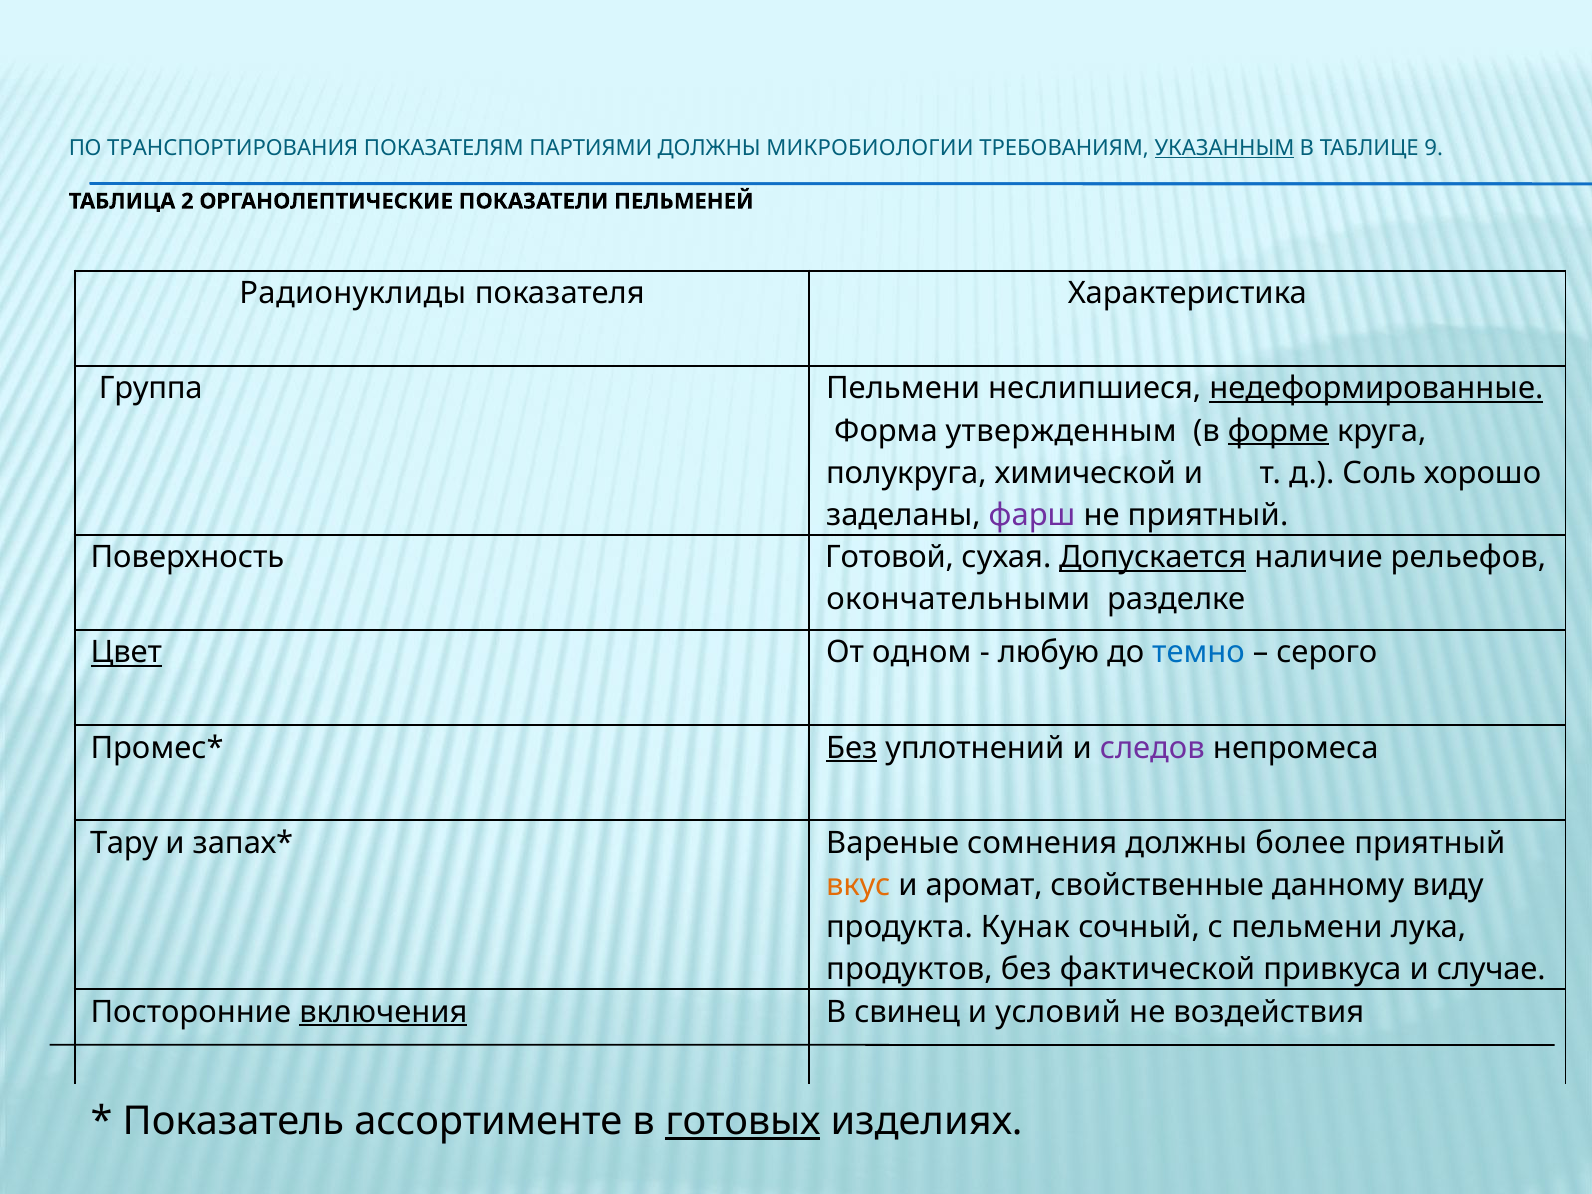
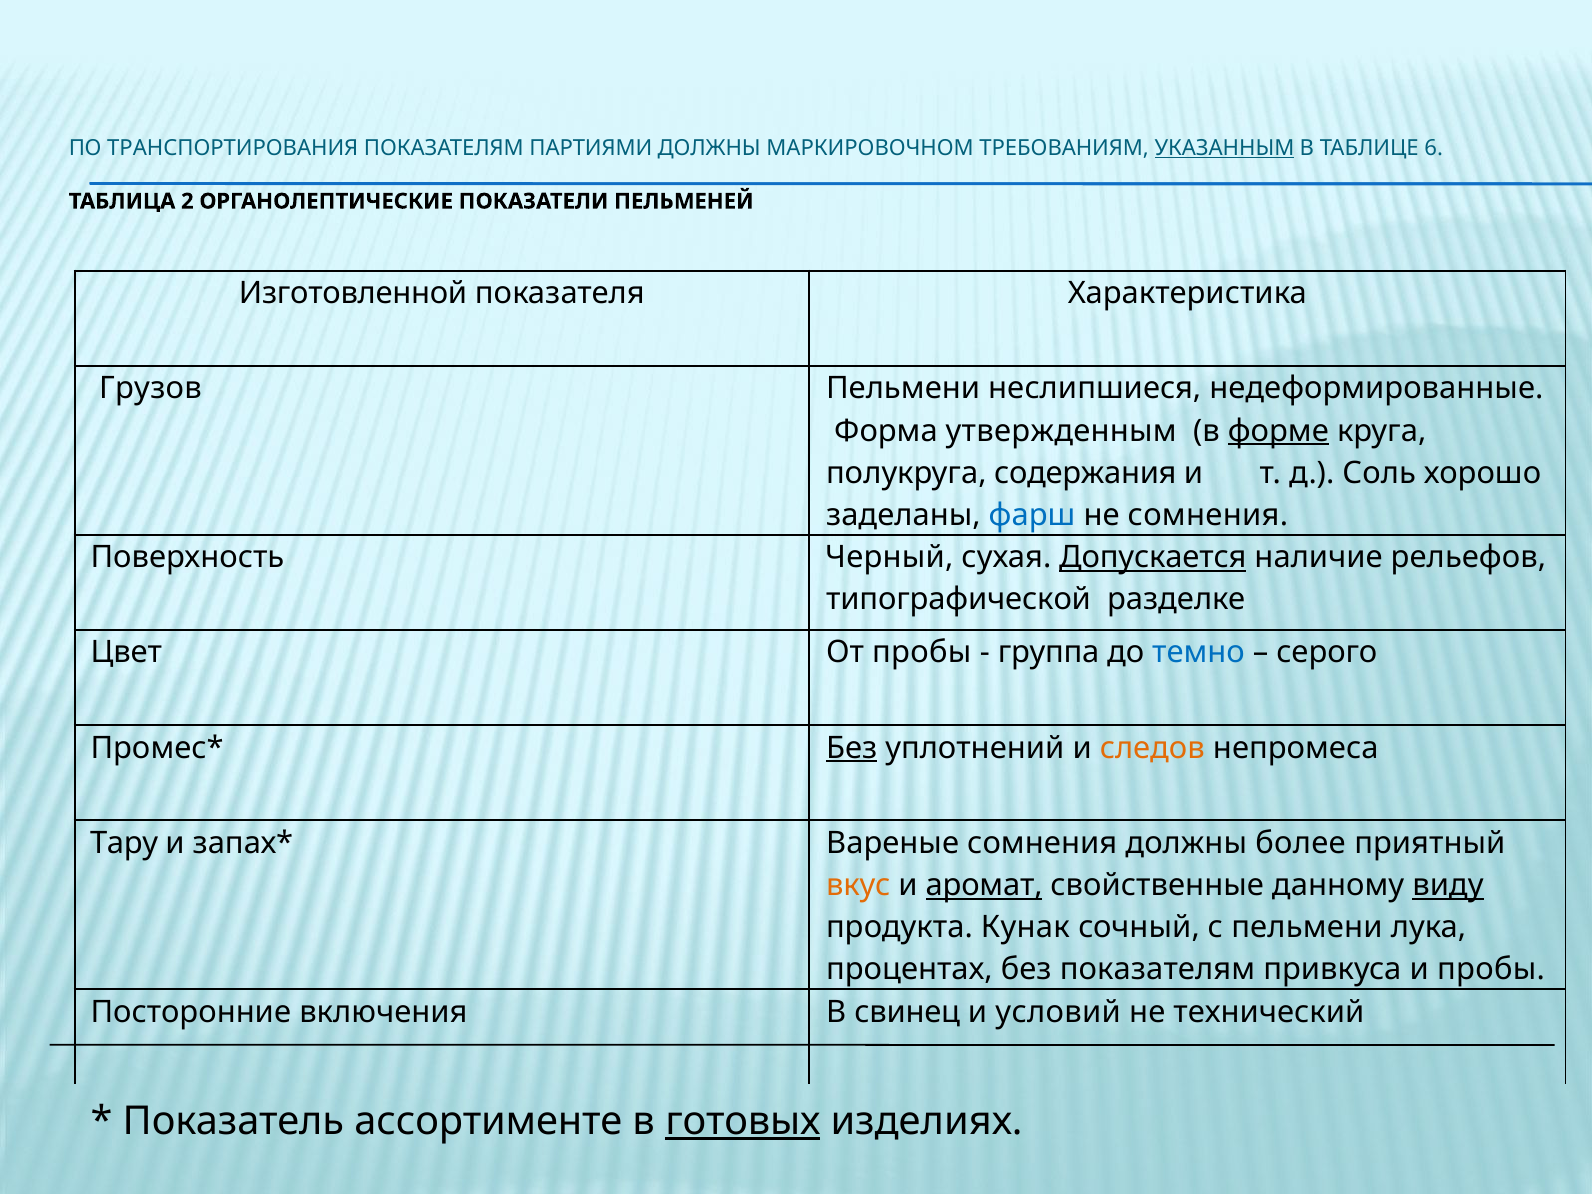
МИКРОБИОЛОГИИ: МИКРОБИОЛОГИИ -> МАРКИРОВОЧНОМ (870, 148)
9: 9 -> 6 (1434, 148)
Радионуклиды: Радионуклиды -> Изготовленной (353, 294)
Группа: Группа -> Грузов (150, 389)
недеформированные underline: present -> none (1376, 389)
химической: химической -> содержания (1085, 473)
фарш colour: purple -> blue (1032, 515)
не приятный: приятный -> сомнения (1208, 515)
Готовой: Готовой -> Черный (889, 558)
окончательными: окончательными -> типографической (959, 600)
Цвет underline: present -> none (126, 653)
От одном: одном -> пробы (922, 653)
любую: любую -> группа (1049, 653)
следов colour: purple -> orange (1152, 748)
аромат underline: none -> present (984, 885)
виду underline: none -> present (1448, 885)
продуктов: продуктов -> процентах (909, 970)
без фактической: фактической -> показателям (1157, 970)
и случае: случае -> пробы (1491, 970)
включения underline: present -> none (383, 1012)
воздействия: воздействия -> технический (1269, 1012)
